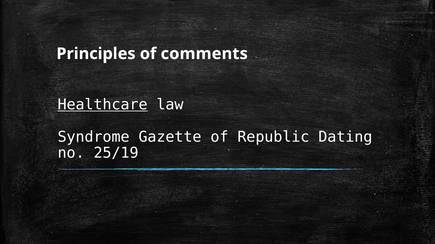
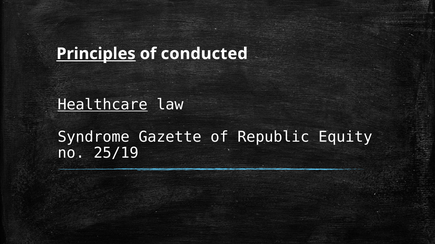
Principles underline: none -> present (96, 54)
comments: comments -> conducted (204, 54)
Dating: Dating -> Equity (345, 137)
